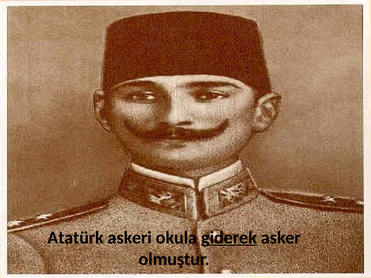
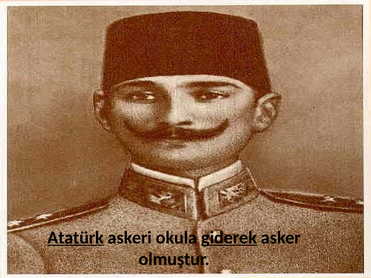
Atatürk underline: none -> present (76, 238)
